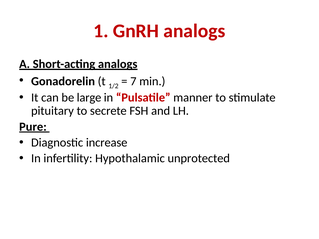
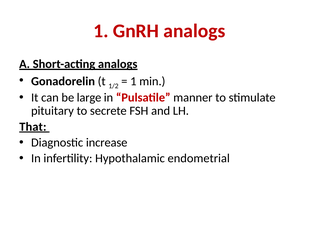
7: 7 -> 1 (133, 81)
Pure: Pure -> That (33, 127)
unprotected: unprotected -> endometrial (199, 159)
